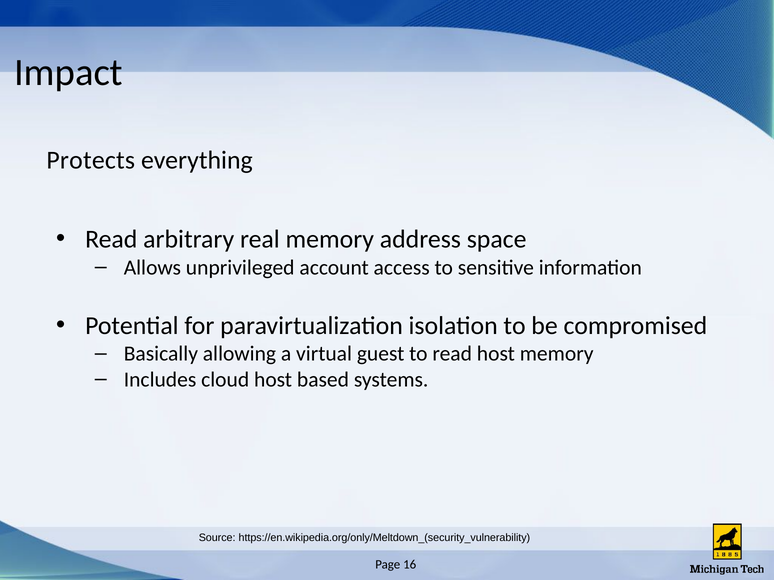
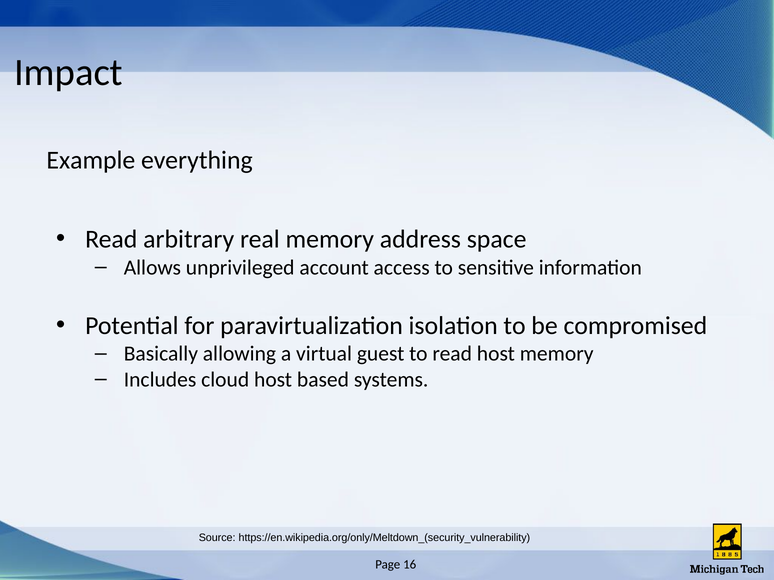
Protects: Protects -> Example (91, 160)
